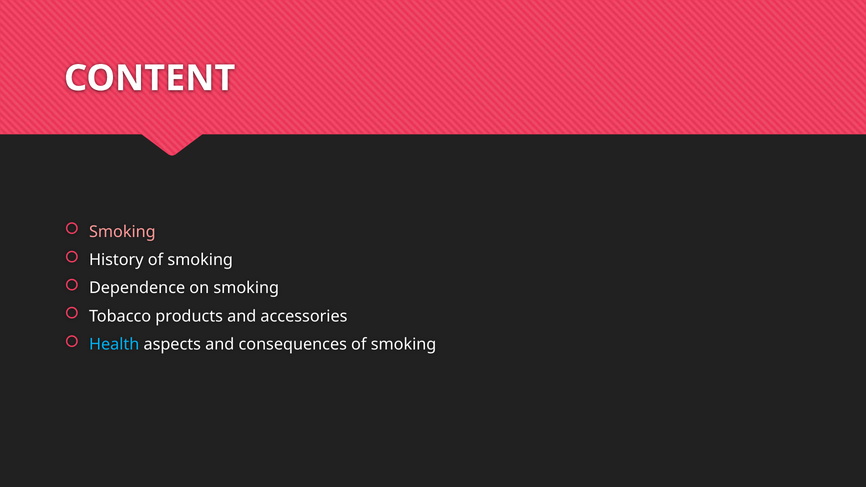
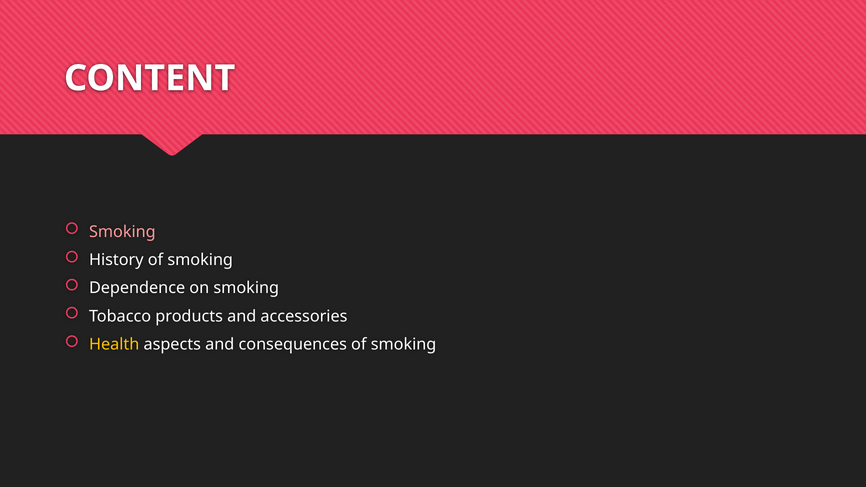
Health colour: light blue -> yellow (114, 344)
